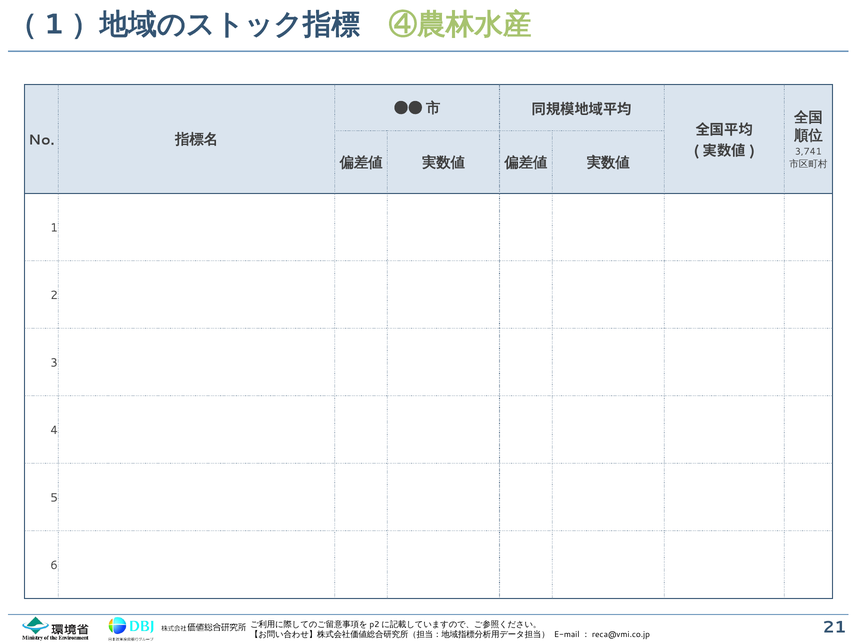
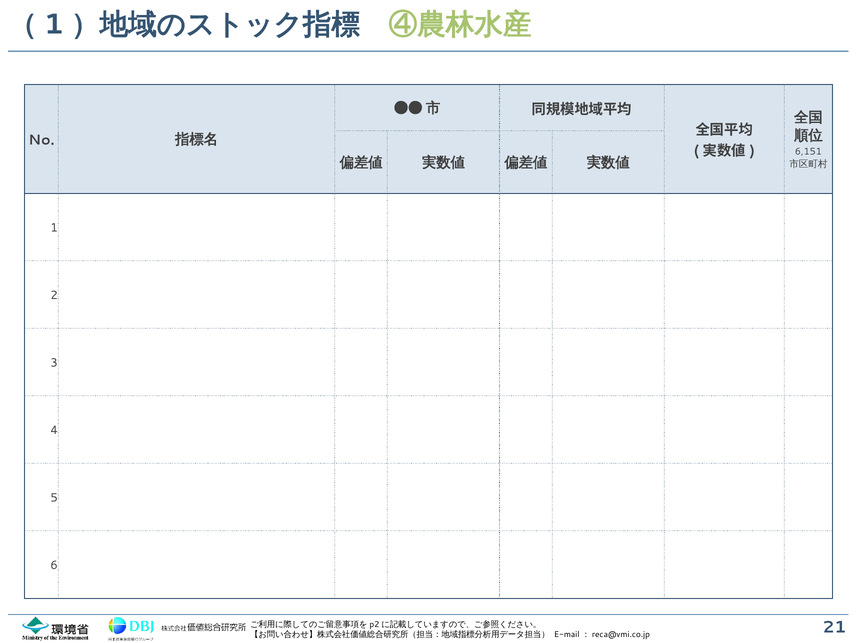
3,741: 3,741 -> 6,151 (808, 152)
